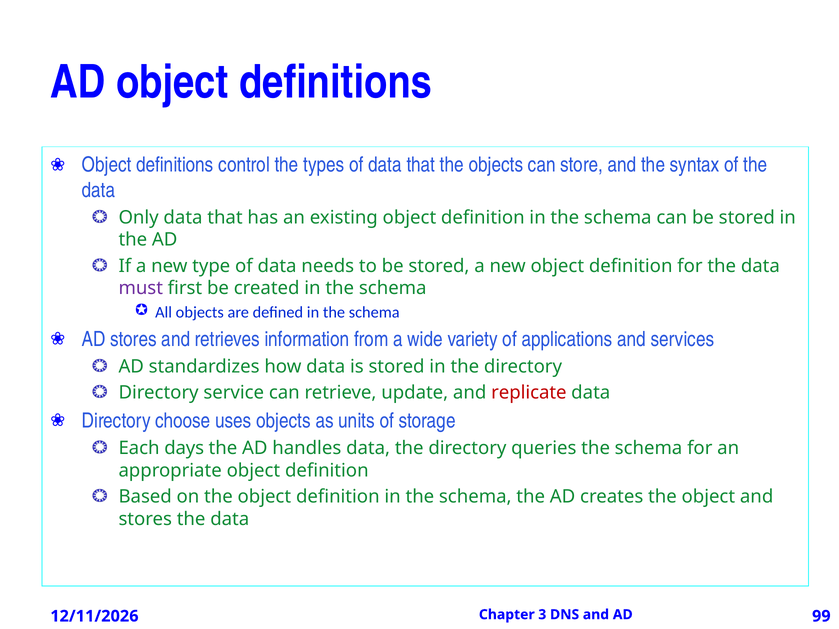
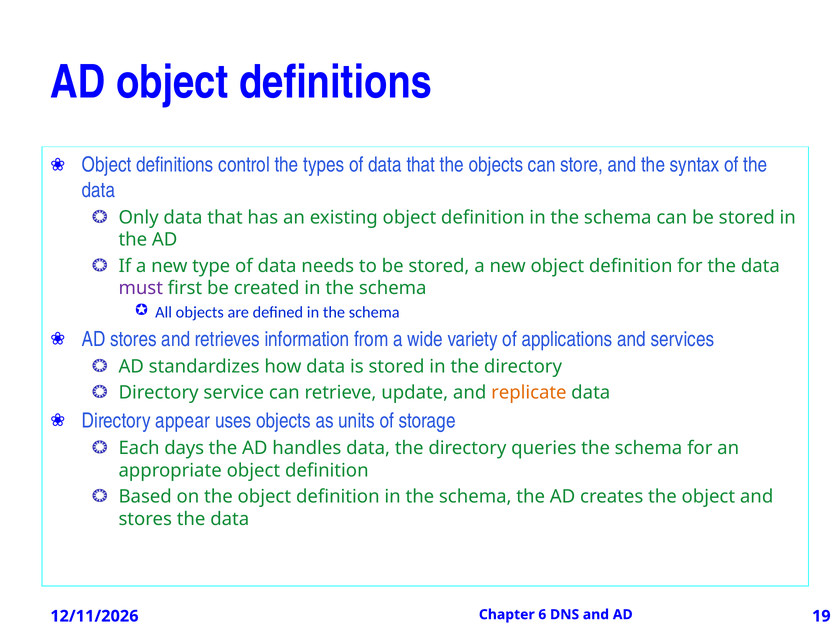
replicate colour: red -> orange (529, 393)
choose: choose -> appear (183, 421)
3: 3 -> 6 (542, 615)
99: 99 -> 19 (821, 616)
